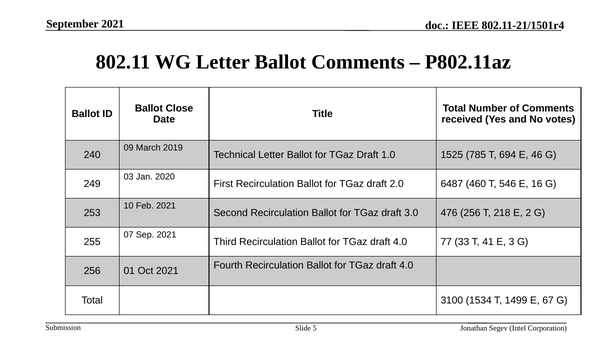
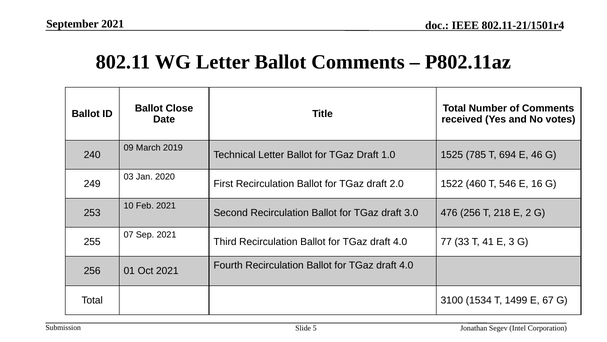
6487: 6487 -> 1522 (452, 184)
